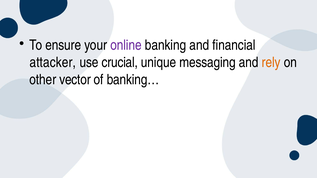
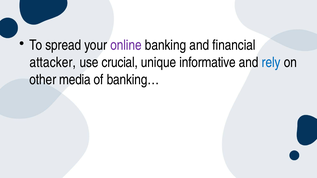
ensure: ensure -> spread (63, 45)
messaging: messaging -> informative (208, 62)
rely colour: orange -> blue (271, 62)
vector: vector -> media (75, 80)
